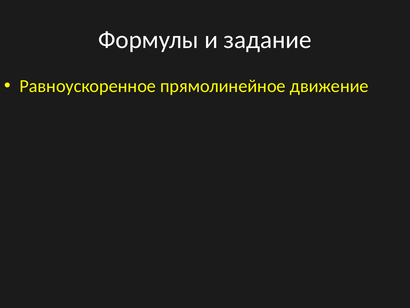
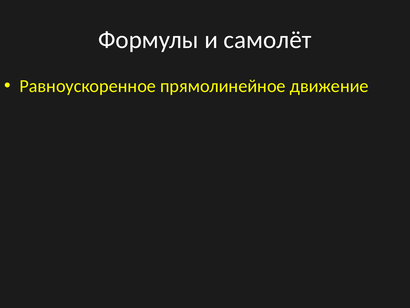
задание: задание -> самолёт (268, 40)
